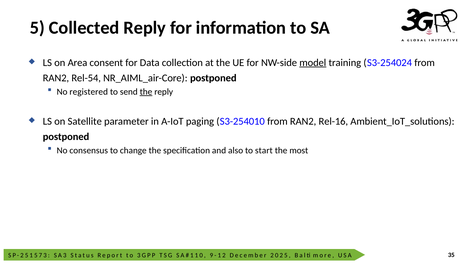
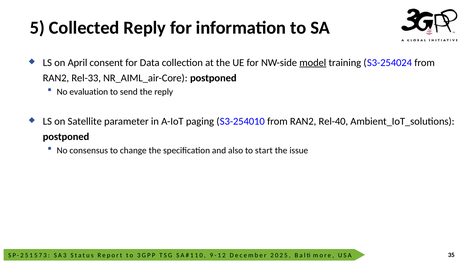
Area: Area -> April (78, 63)
Rel-54: Rel-54 -> Rel-33 (86, 78)
registered: registered -> evaluation (89, 92)
the underline: present -> none (146, 92)
Rel-16: Rel-16 -> Rel-40 (333, 121)
most: most -> issue (299, 150)
